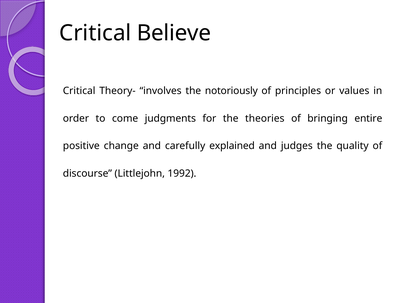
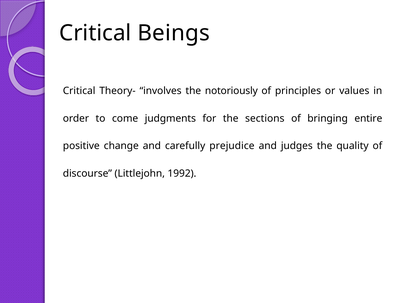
Believe: Believe -> Beings (174, 33)
theories: theories -> sections (265, 118)
explained: explained -> prejudice (232, 146)
